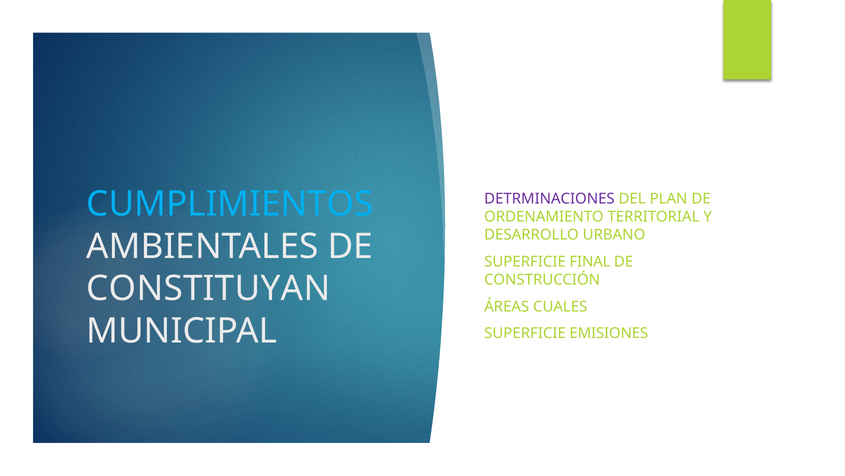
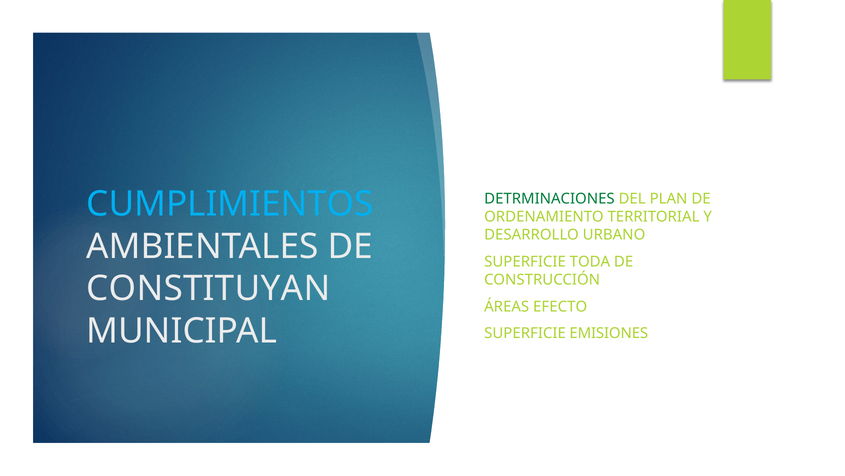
DETRMINACIONES colour: purple -> green (549, 199)
FINAL: FINAL -> TODA (590, 261)
CUALES: CUALES -> EFECTO (560, 306)
